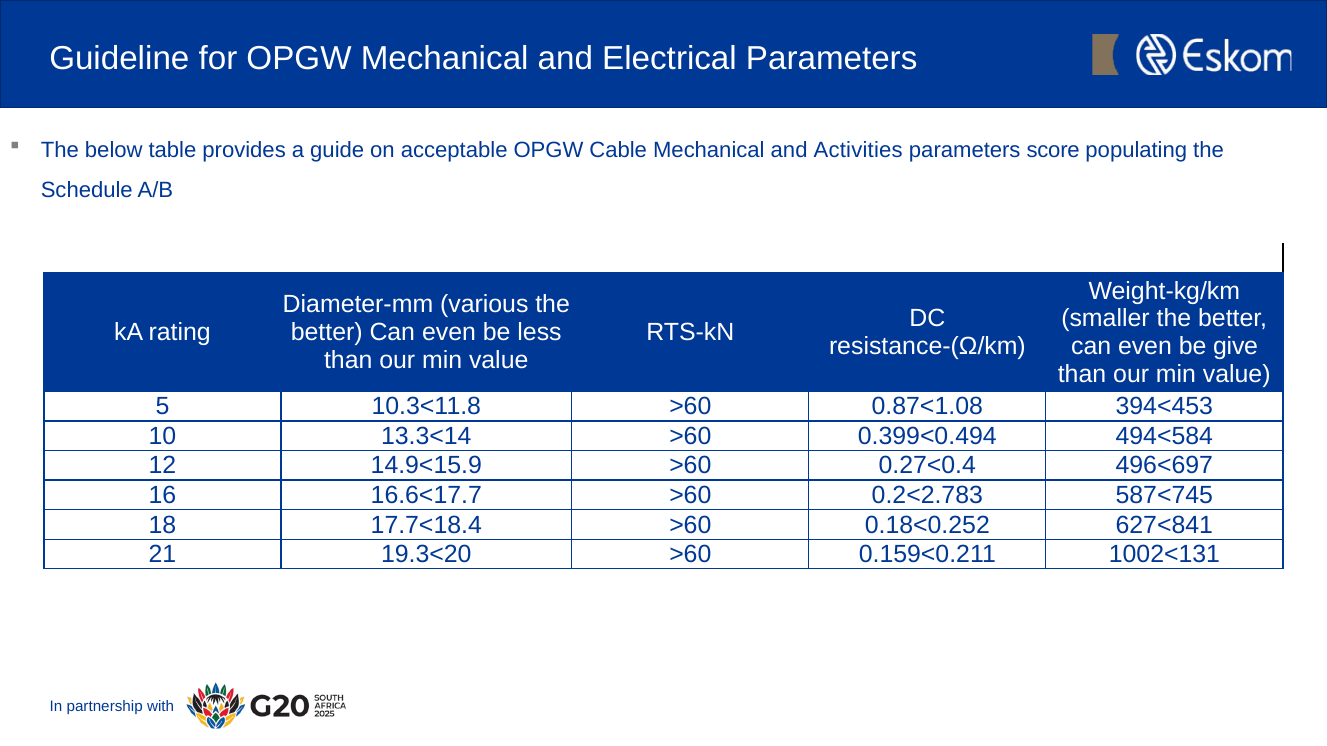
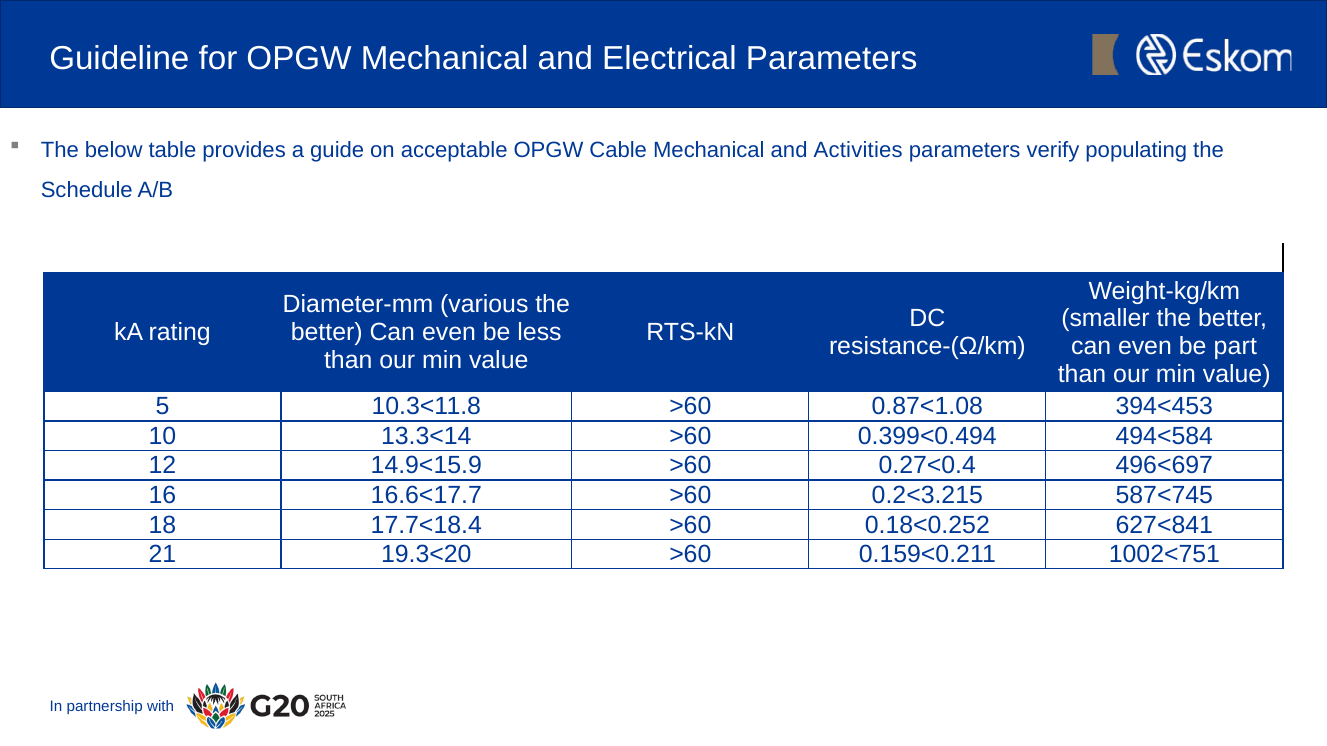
score: score -> verify (1053, 150)
give: give -> part (1235, 347)
0.2<2.783: 0.2<2.783 -> 0.2<3.215 (927, 496)
1002<131: 1002<131 -> 1002<751 (1164, 555)
